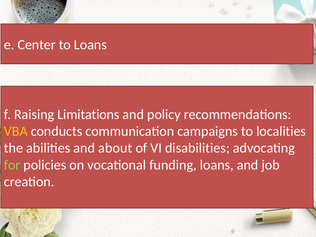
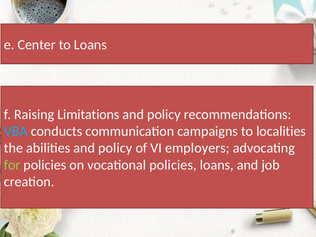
VBA colour: yellow -> light blue (16, 131)
abilities and about: about -> policy (115, 148)
disabilities: disabilities -> employers (197, 148)
vocational funding: funding -> policies (173, 165)
